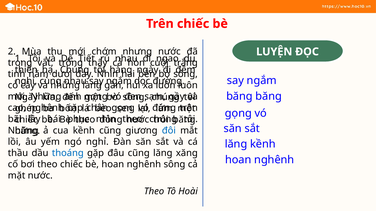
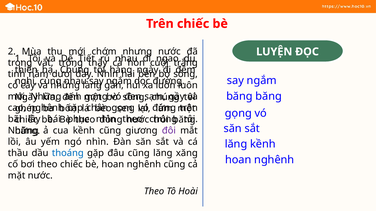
đôi colour: blue -> purple (169, 131)
ngó nghỉ: nghỉ -> nhìn (97, 142)
nghênh sông: sông -> cũng (174, 165)
